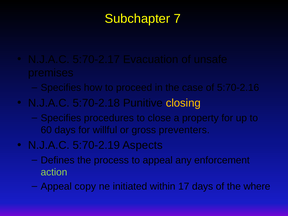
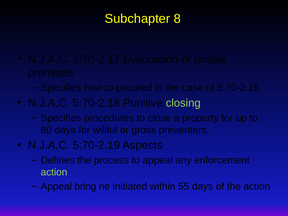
7: 7 -> 8 (177, 19)
closing colour: yellow -> light green (183, 103)
copy: copy -> bring (85, 186)
17: 17 -> 55 (184, 186)
the where: where -> action (257, 186)
